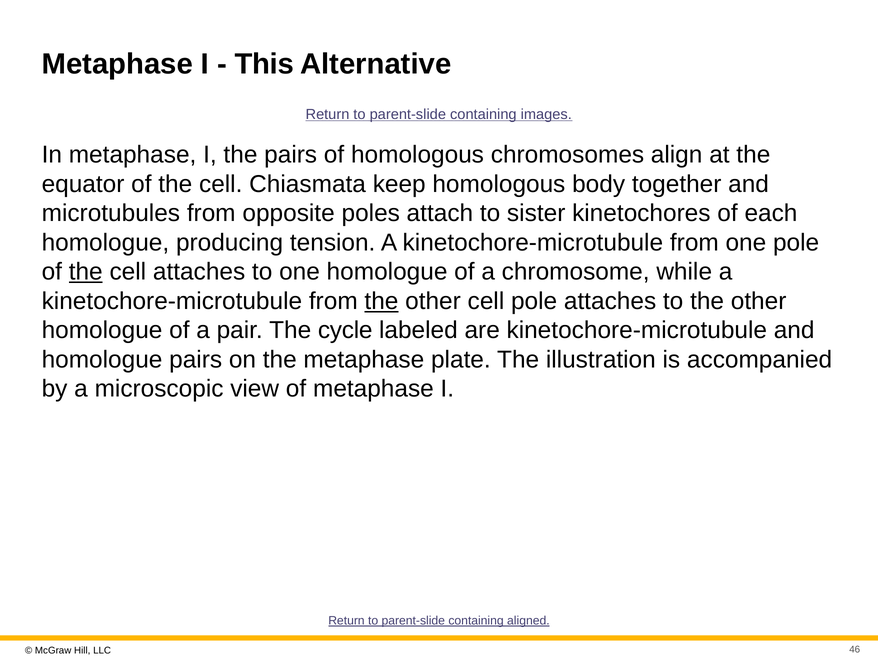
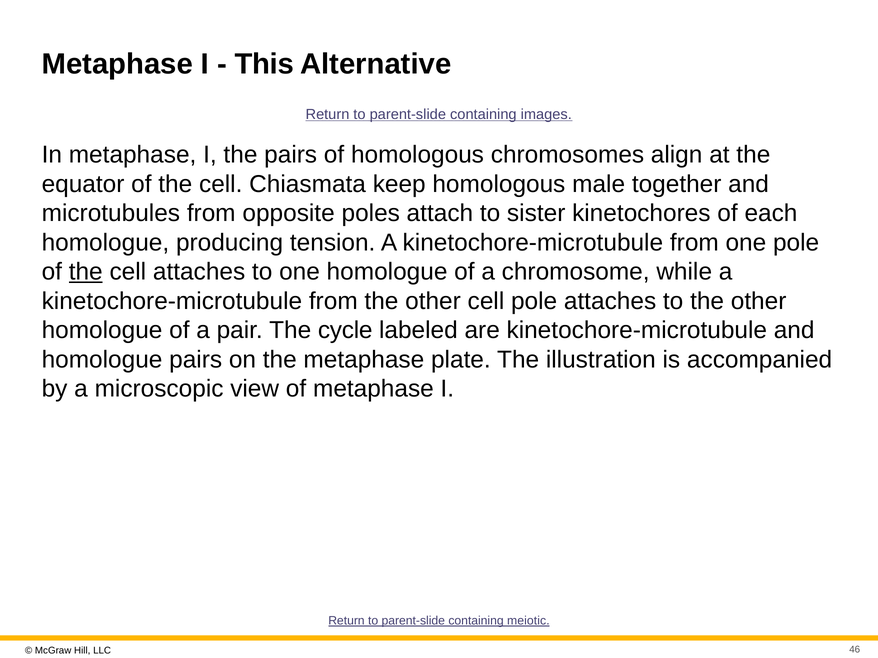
body: body -> male (599, 184)
the underline: present -> none (381, 301)
aligned: aligned -> meiotic (528, 621)
